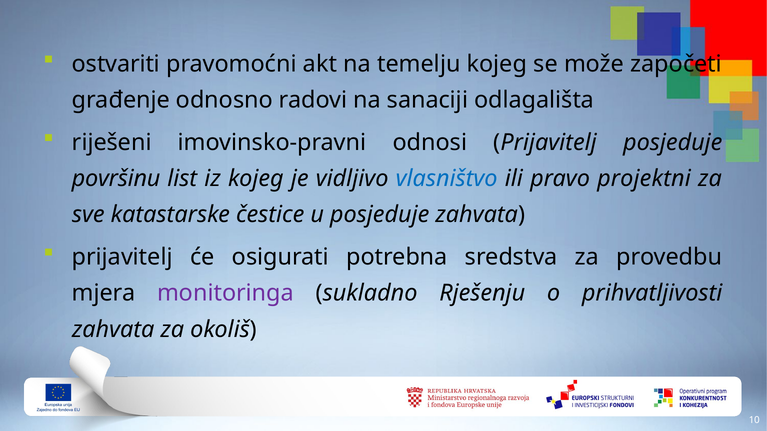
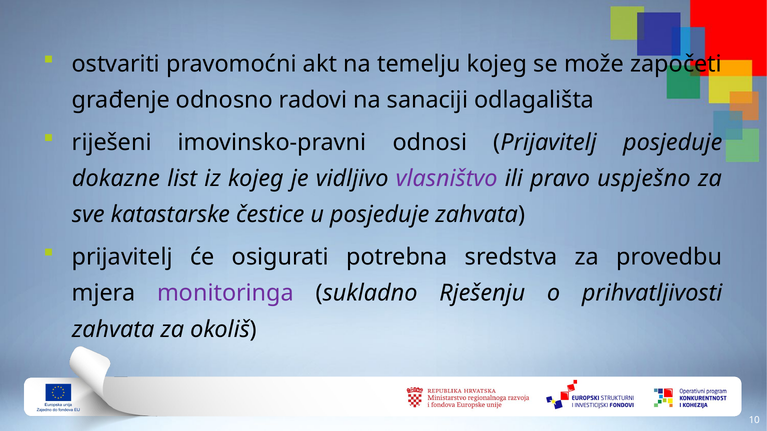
površinu: površinu -> dokazne (116, 179)
vlasništvo colour: blue -> purple (447, 179)
projektni: projektni -> uspješno (644, 179)
